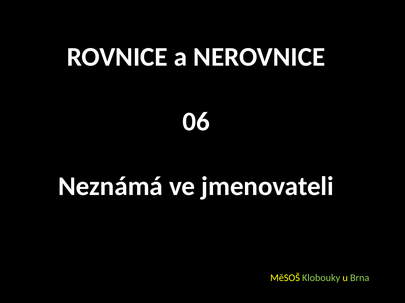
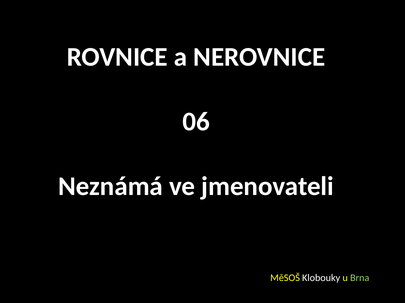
Klobouky colour: light green -> white (321, 279)
